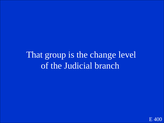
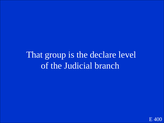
change: change -> declare (103, 55)
